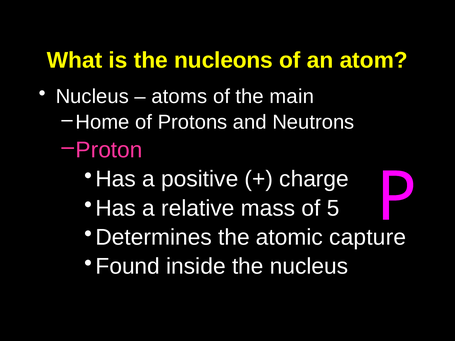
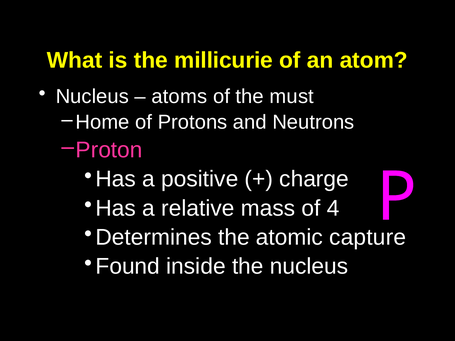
nucleons: nucleons -> millicurie (224, 60)
main: main -> must (292, 97)
5: 5 -> 4 (333, 208)
